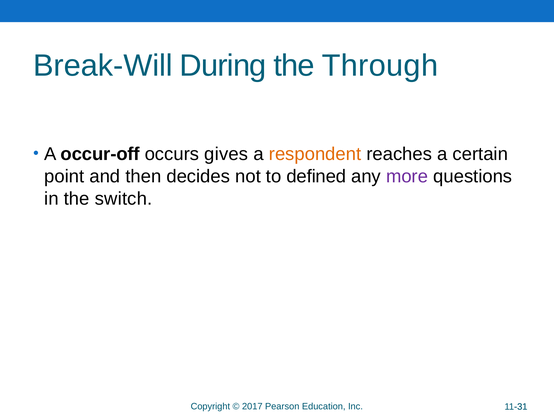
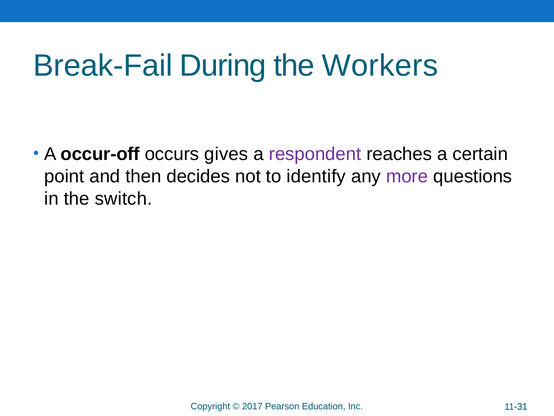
Break-Will: Break-Will -> Break-Fail (103, 65)
Through: Through -> Workers (380, 65)
respondent colour: orange -> purple (315, 154)
defined: defined -> identify (316, 176)
